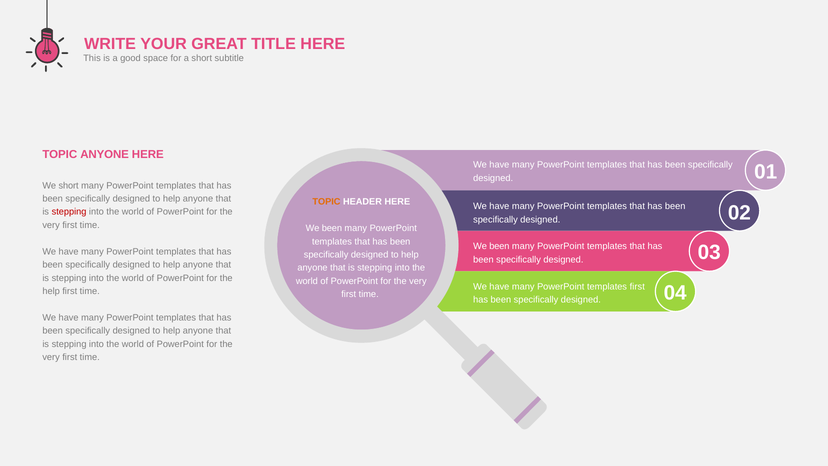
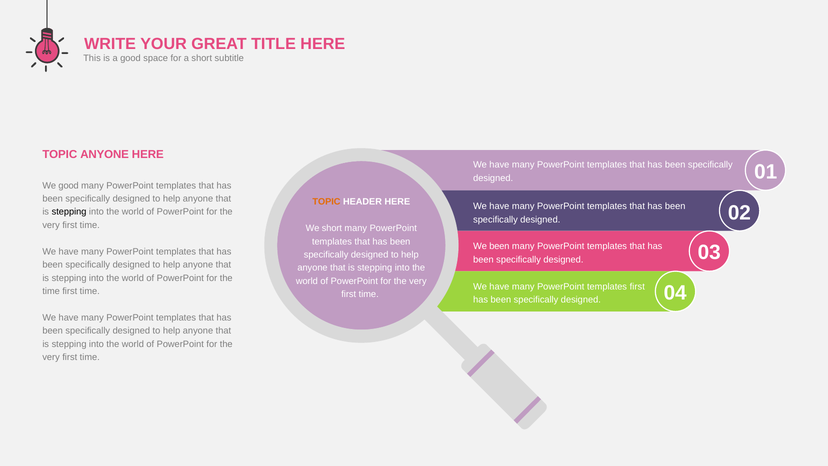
We short: short -> good (69, 185)
stepping colour: red -> black (69, 212)
been: been -> short (332, 228)
help: help -> time (51, 291)
